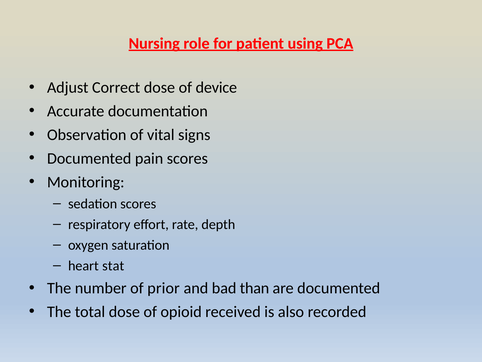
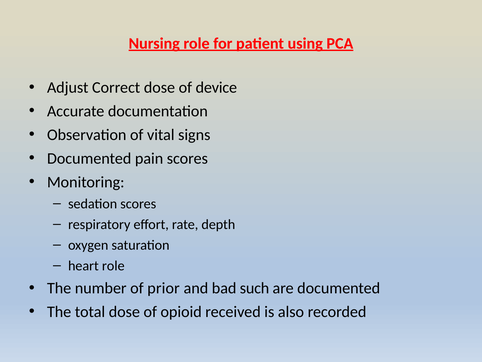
heart stat: stat -> role (113, 265)
than: than -> such (255, 288)
